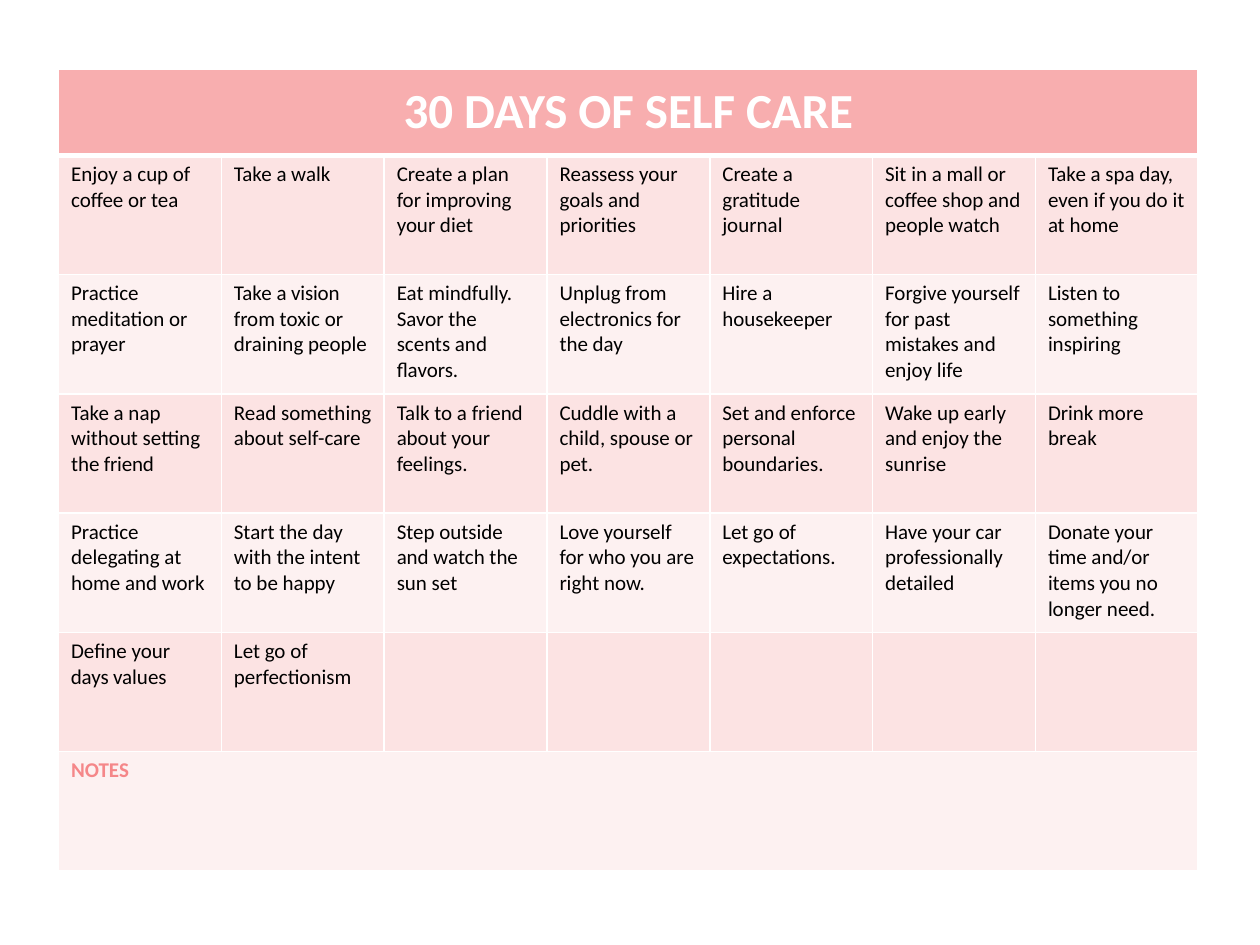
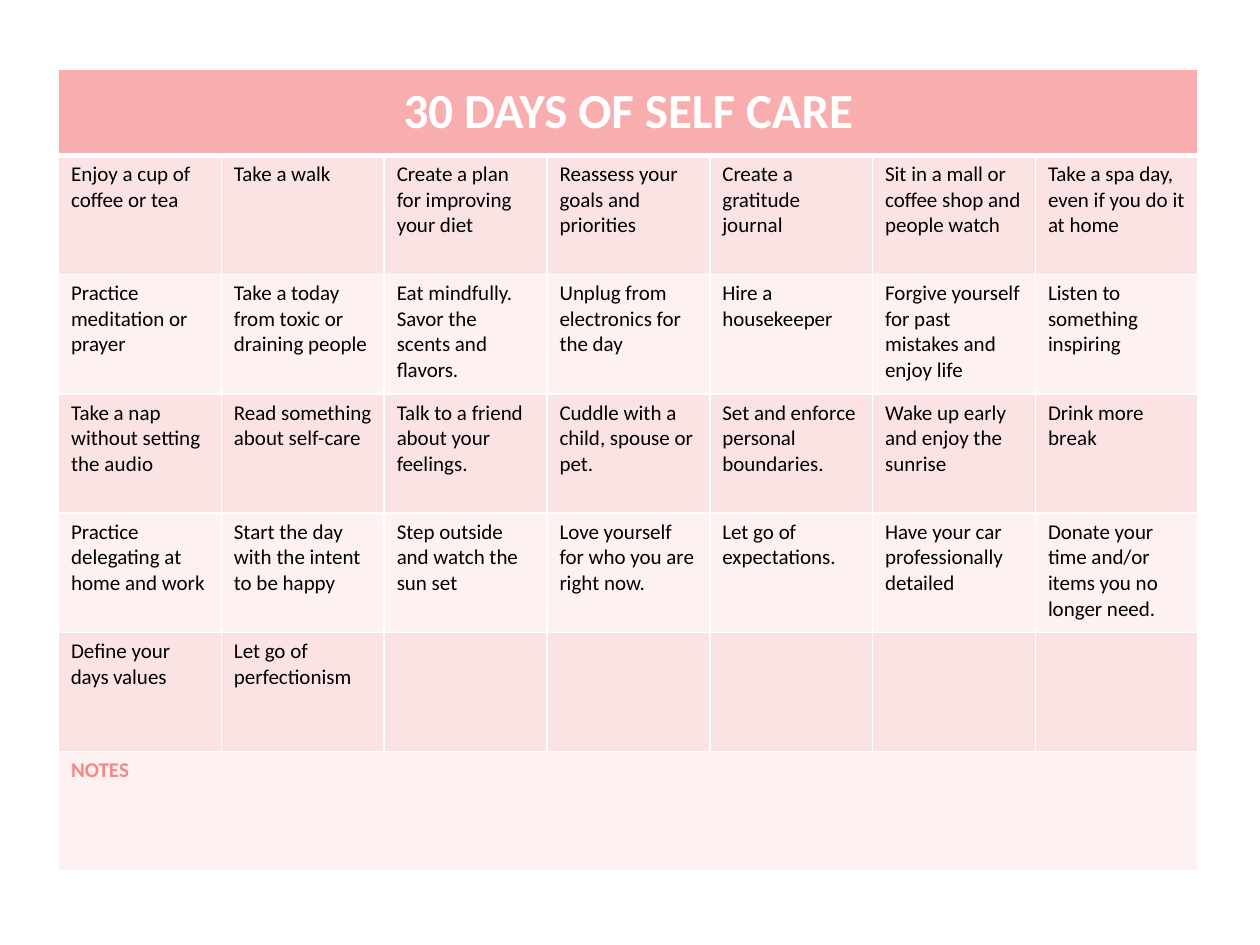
vision: vision -> today (315, 294)
the friend: friend -> audio (129, 464)
